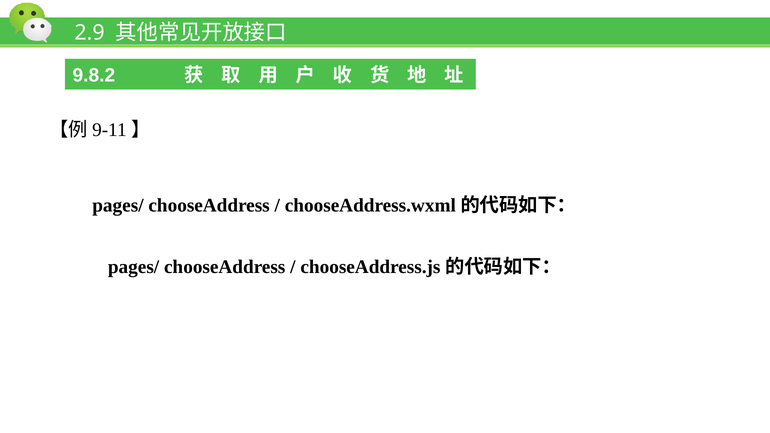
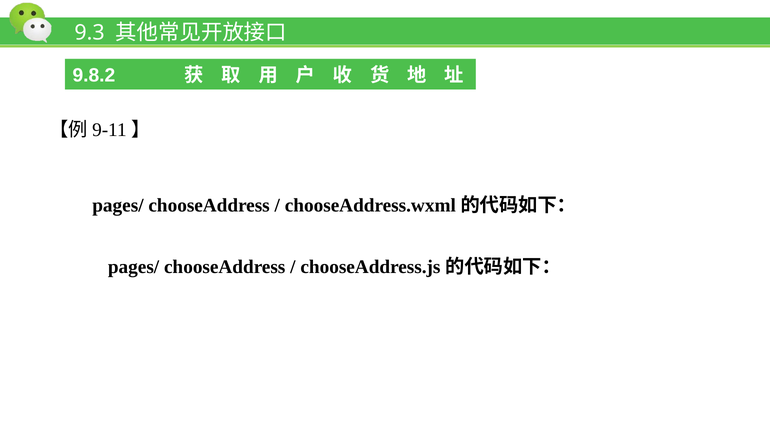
2.9: 2.9 -> 9.3 (90, 33)
